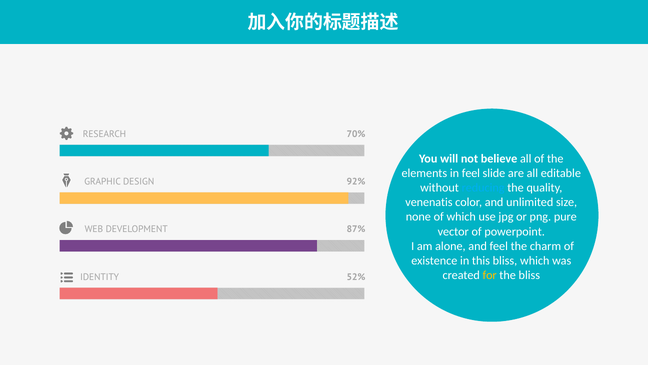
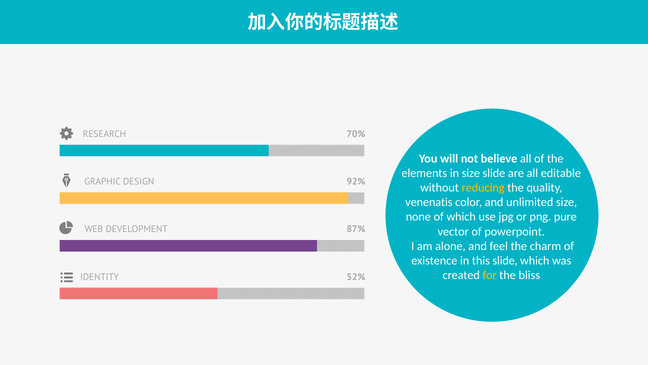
in feel: feel -> size (471, 173)
reducing colour: light blue -> yellow (483, 188)
this bliss: bliss -> slide (505, 260)
